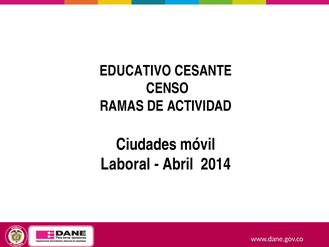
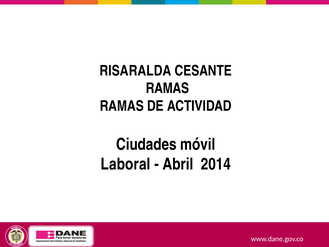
EDUCATIVO: EDUCATIVO -> RISARALDA (135, 71)
CENSO: CENSO -> RAMAS (168, 88)
